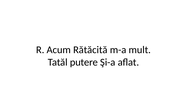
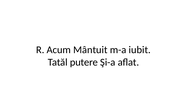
Rătăcită: Rătăcită -> Mântuit (90, 50)
mult: mult -> iubit (140, 50)
